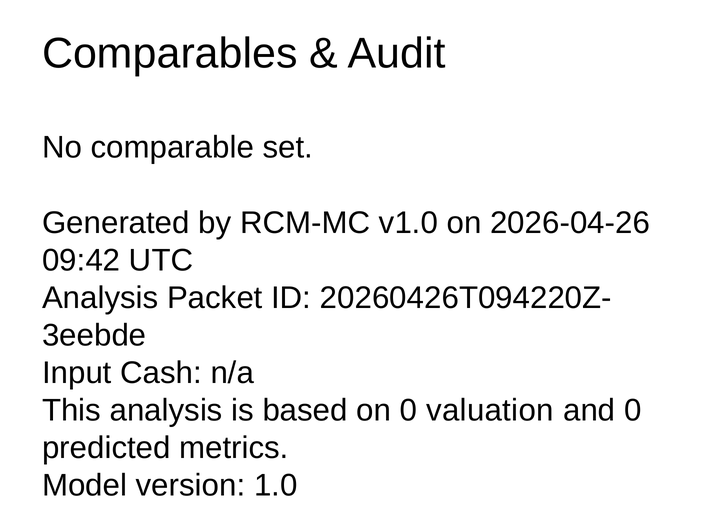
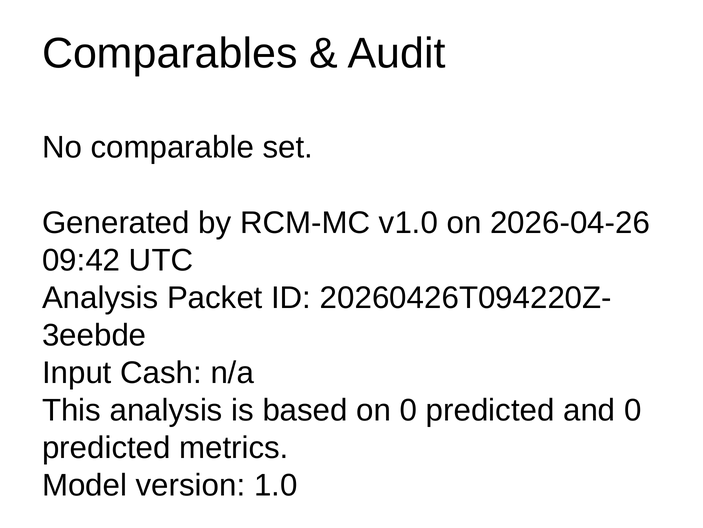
on 0 valuation: valuation -> predicted (490, 410)
